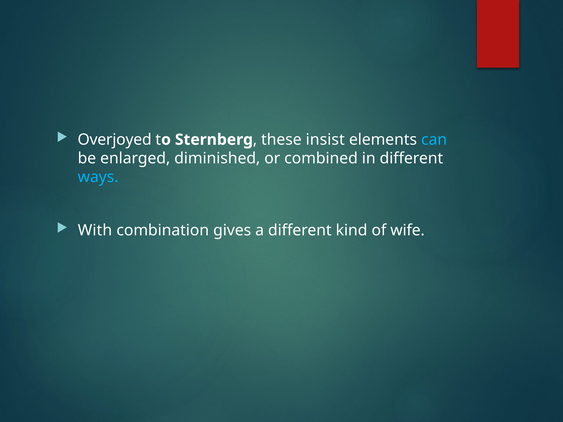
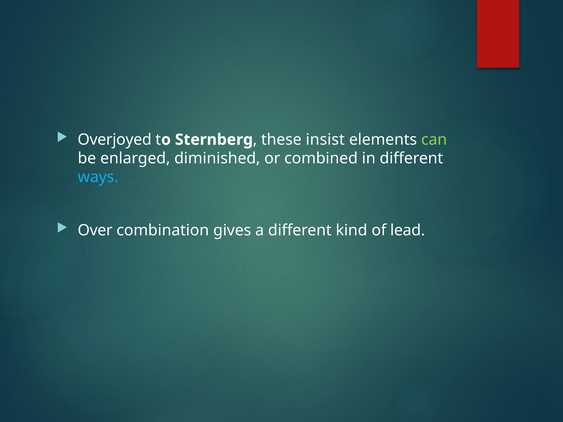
can colour: light blue -> light green (434, 140)
With: With -> Over (95, 230)
wife: wife -> lead (408, 230)
